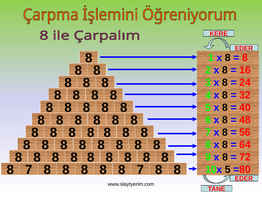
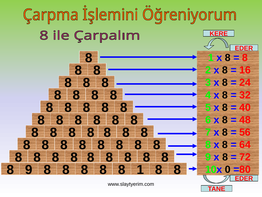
7: 7 -> 9 (29, 169)
7: 7 -> 1 (140, 169)
10x 5: 5 -> 0 (228, 169)
